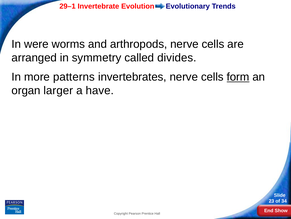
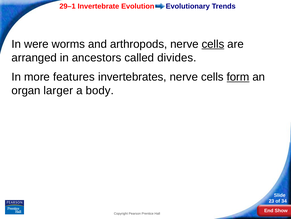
cells underline: none -> present (213, 44)
symmetry: symmetry -> ancestors (97, 57)
patterns: patterns -> features (74, 77)
have: have -> body (100, 90)
